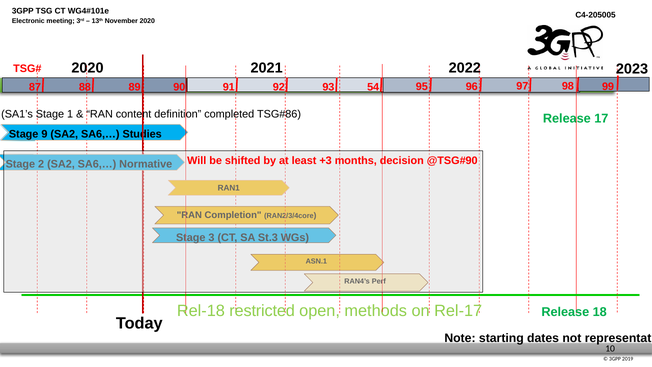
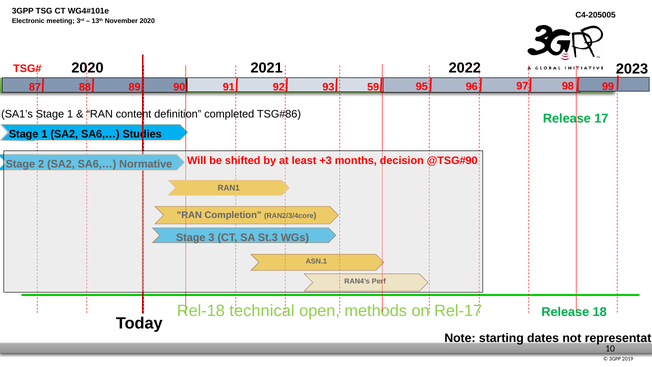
54: 54 -> 59 (373, 87)
9: 9 -> 1 (44, 134)
restricted: restricted -> technical (262, 310)
